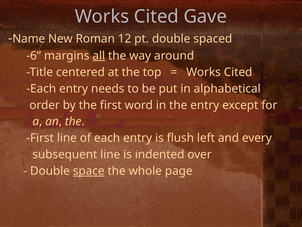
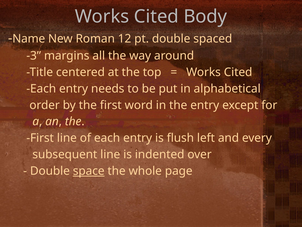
Gave: Gave -> Body (205, 16)
-6: -6 -> -3 (34, 56)
all underline: present -> none (99, 56)
